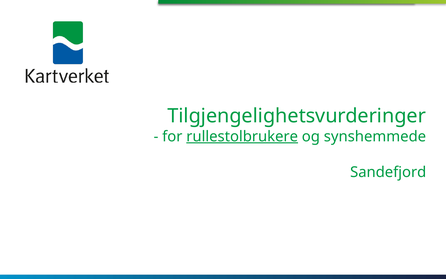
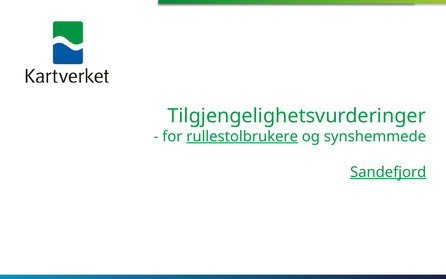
Sandefjord underline: none -> present (388, 172)
